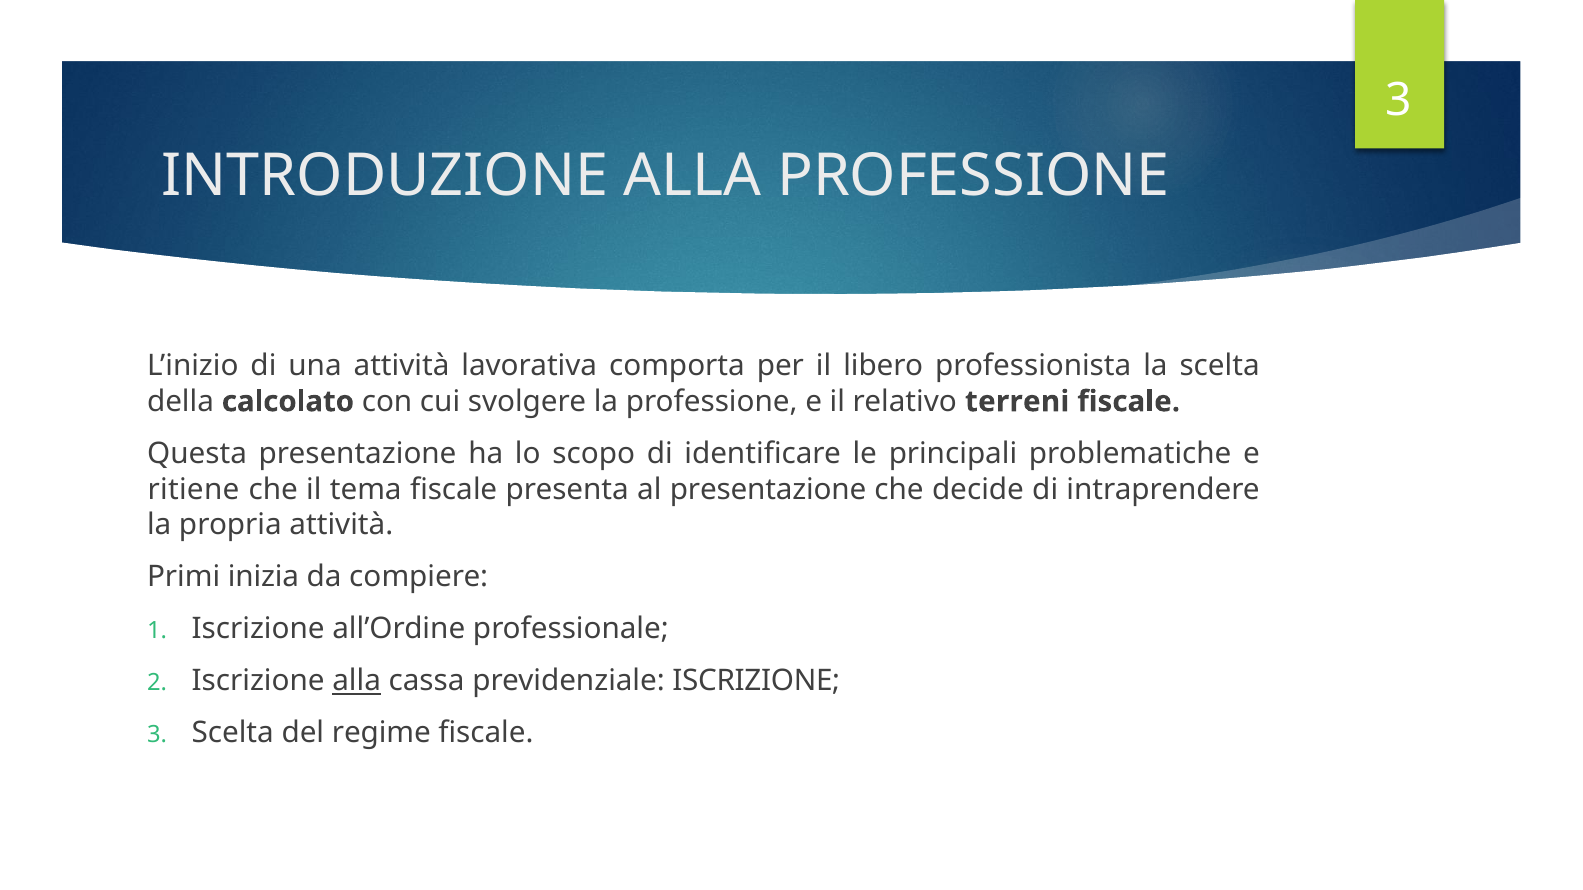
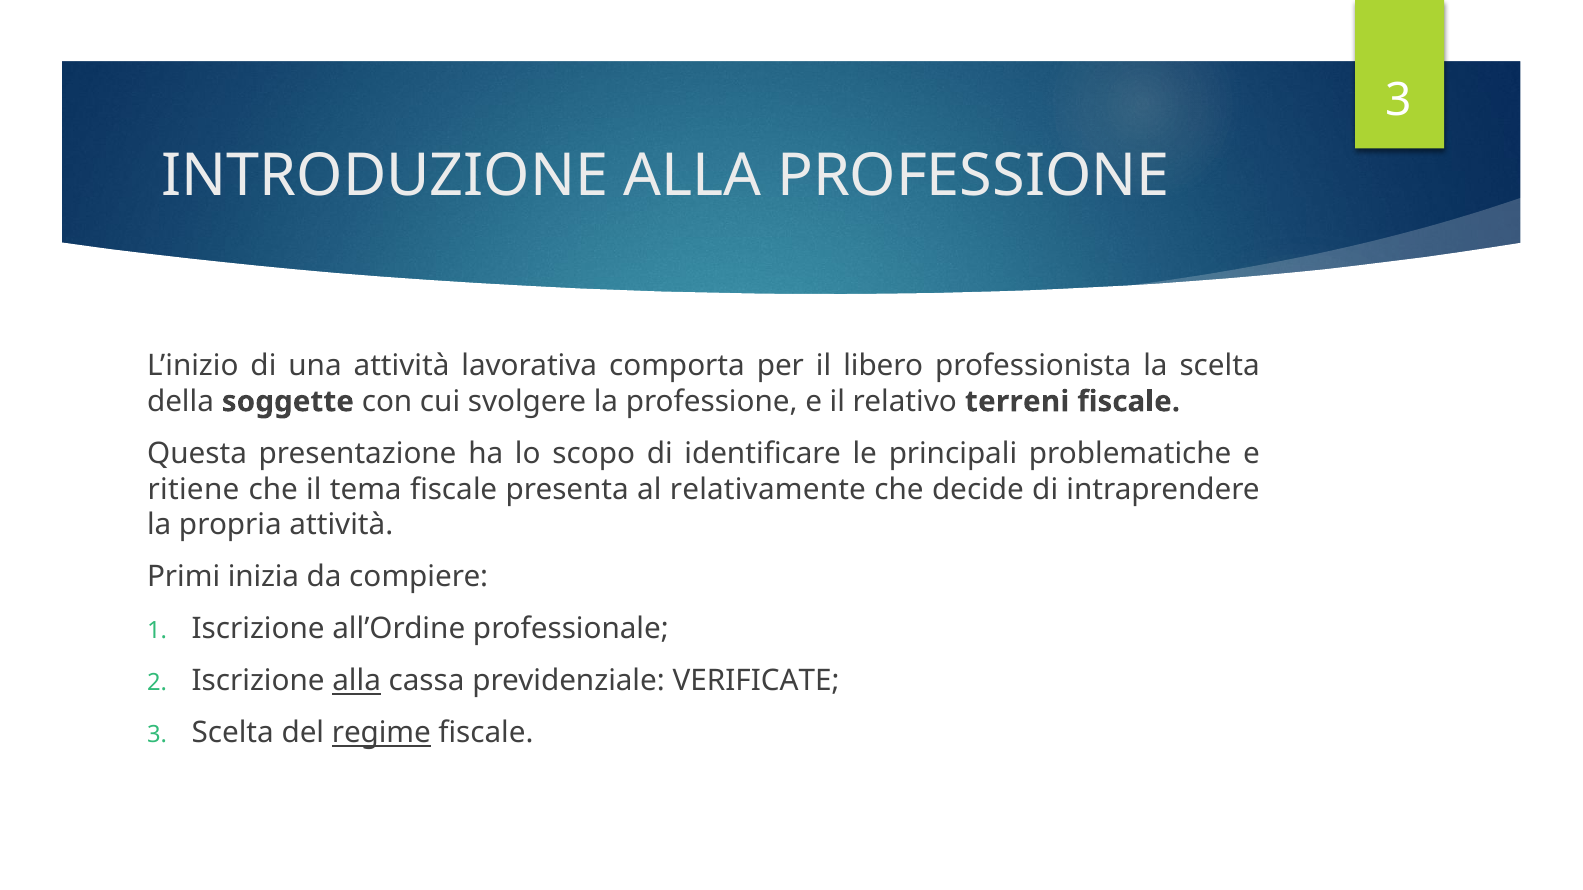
calcolato: calcolato -> soggette (288, 402)
al presentazione: presentazione -> relativamente (768, 489)
previdenziale ISCRIZIONE: ISCRIZIONE -> VERIFICATE (756, 681)
regime underline: none -> present (381, 734)
